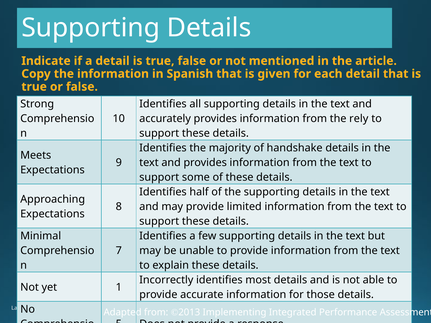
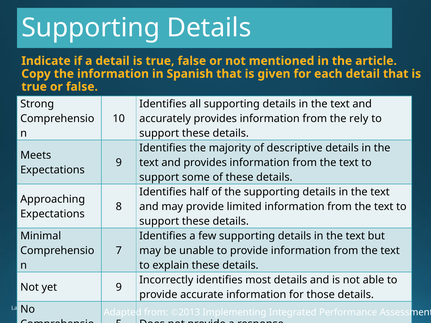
handshake: handshake -> descriptive (295, 148)
yet 1: 1 -> 9 (119, 287)
